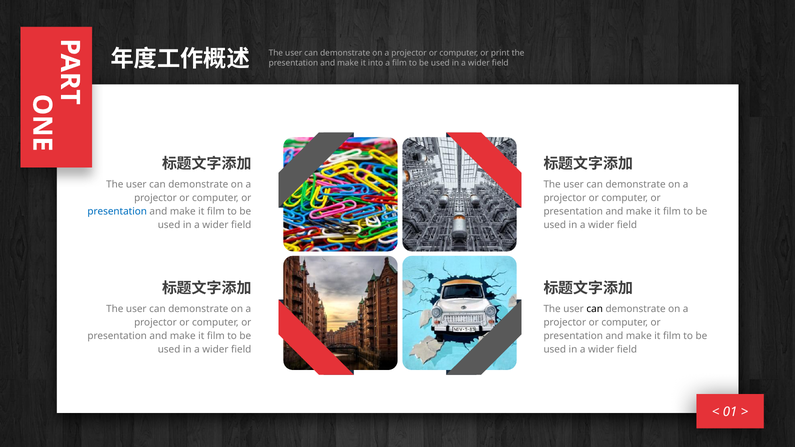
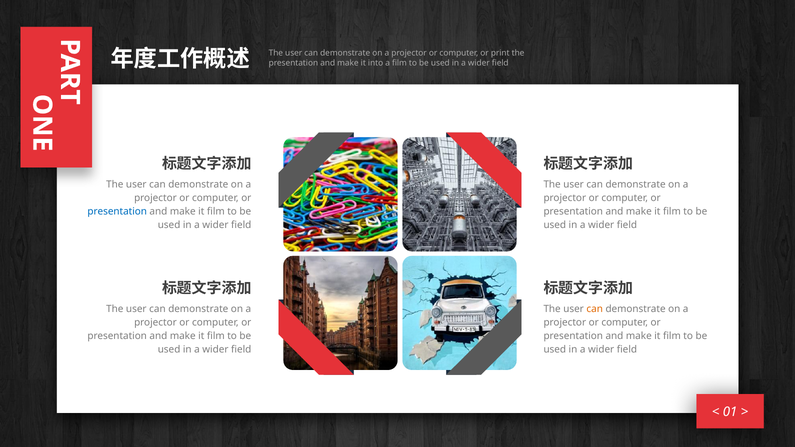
can colour: black -> orange (595, 309)
